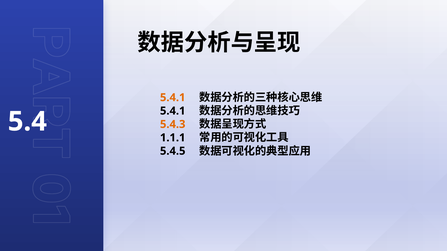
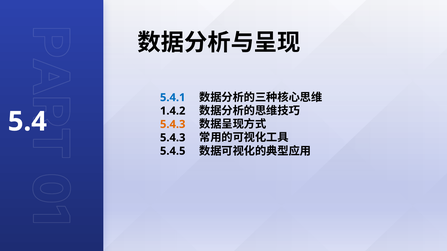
5.4.1 colour: orange -> blue (173, 98)
5.4.1: 5.4.1 -> 1.4.2 (173, 111)
1.1.1: 1.1.1 -> 5.4.3 (173, 138)
